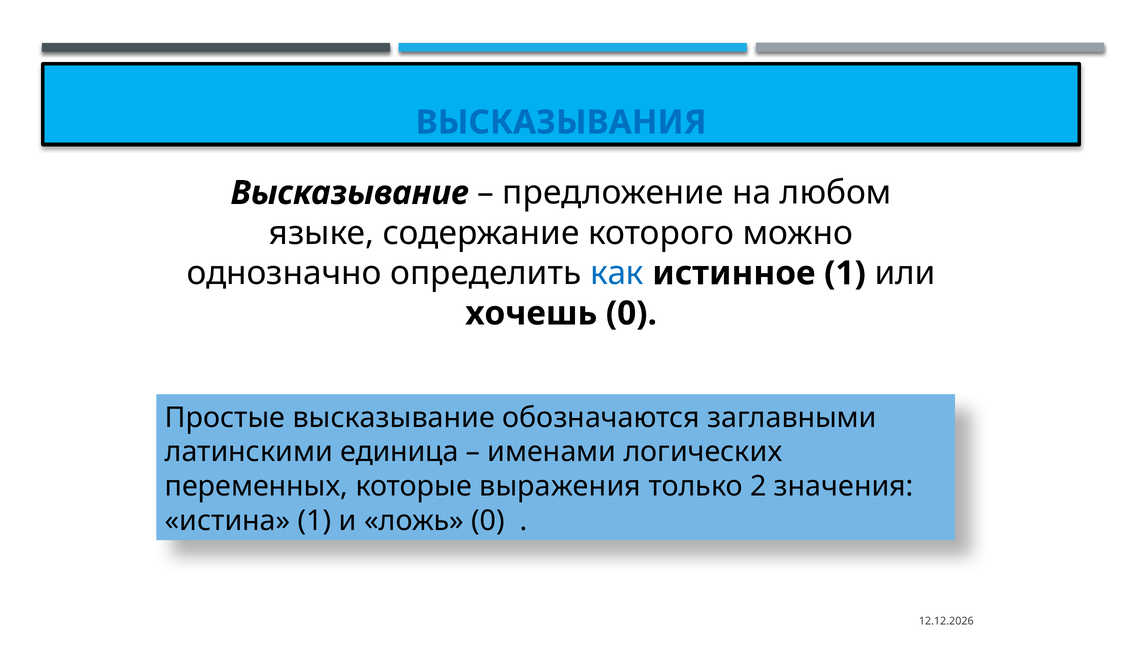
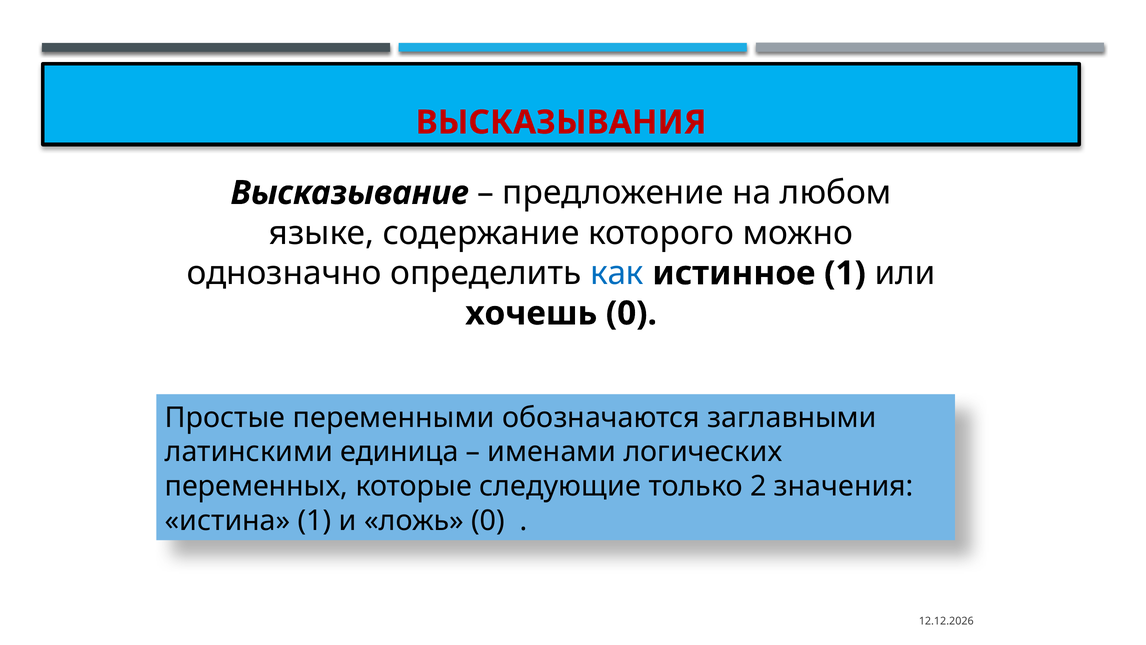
ВЫСКАЗЫВАНИЯ colour: blue -> red (561, 122)
Простые высказывание: высказывание -> переменными (394, 417)
выражения: выражения -> следующие (560, 486)
